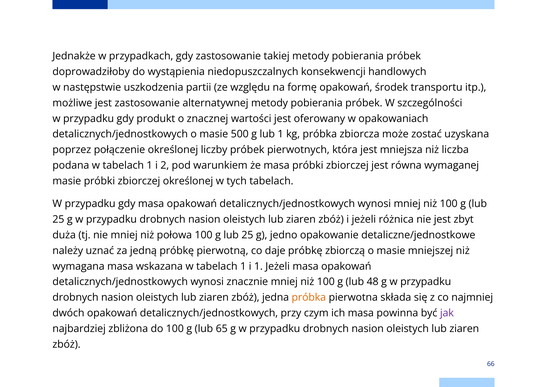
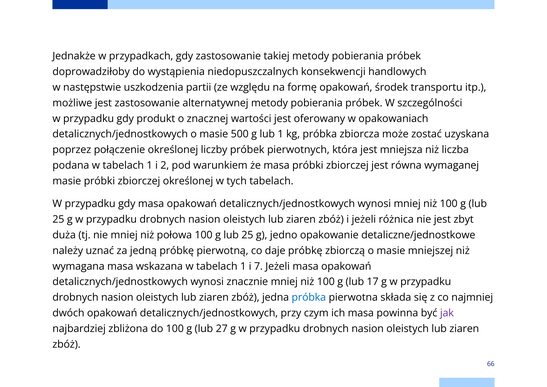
i 1: 1 -> 7 (258, 266)
48: 48 -> 17 (373, 282)
próbka colour: orange -> blue (309, 297)
65: 65 -> 27 (222, 328)
